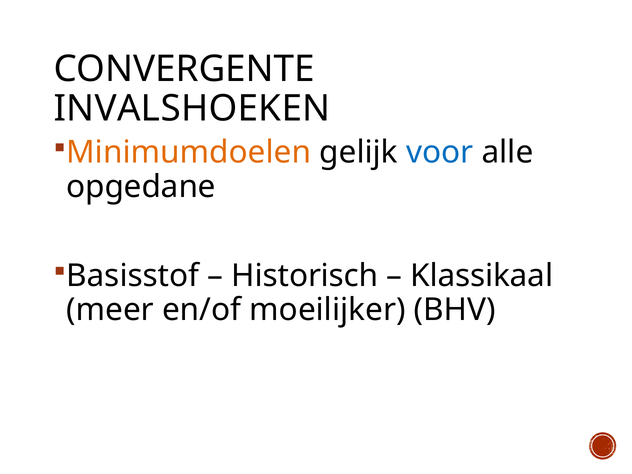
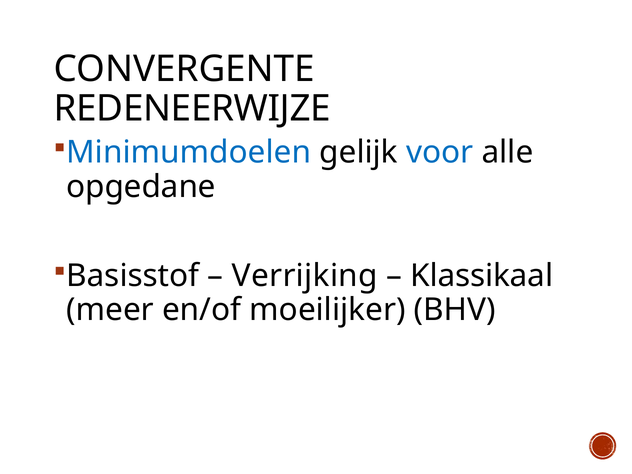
INVALSHOEKEN: INVALSHOEKEN -> REDENEERWIJZE (192, 109)
Minimumdoelen colour: orange -> blue (189, 152)
Historisch: Historisch -> Verrijking (305, 276)
